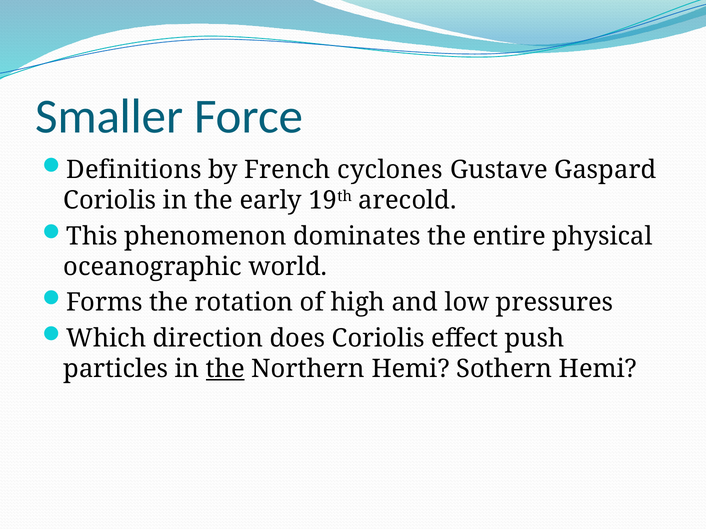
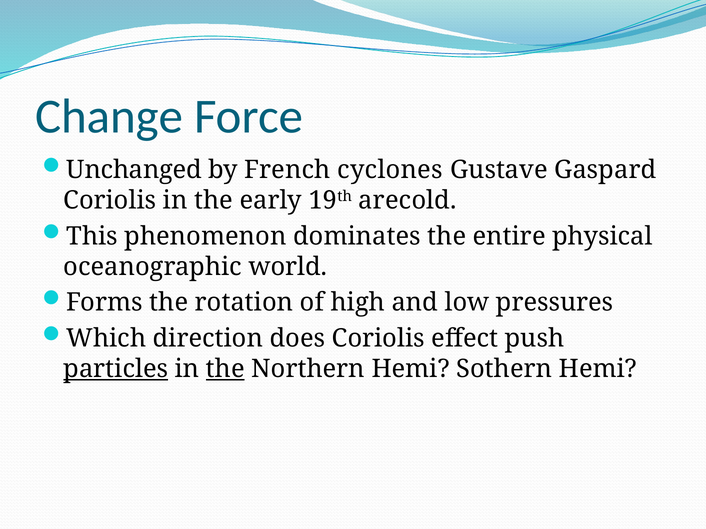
Smaller: Smaller -> Change (109, 117)
Definitions: Definitions -> Unchanged (134, 170)
particles underline: none -> present (116, 369)
